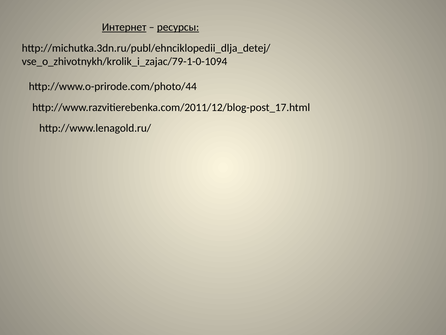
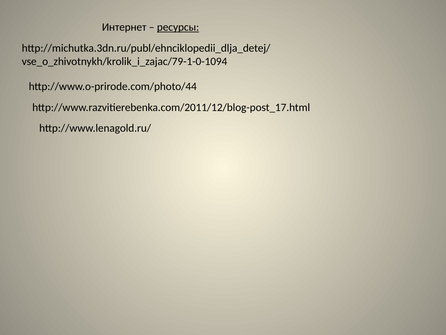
Интернет underline: present -> none (124, 27)
